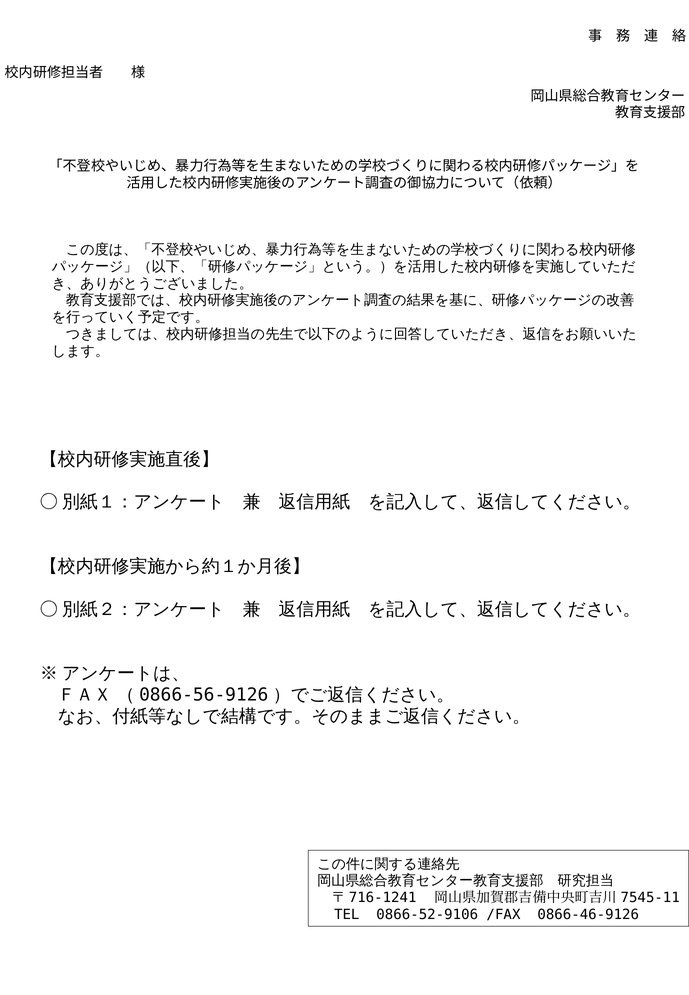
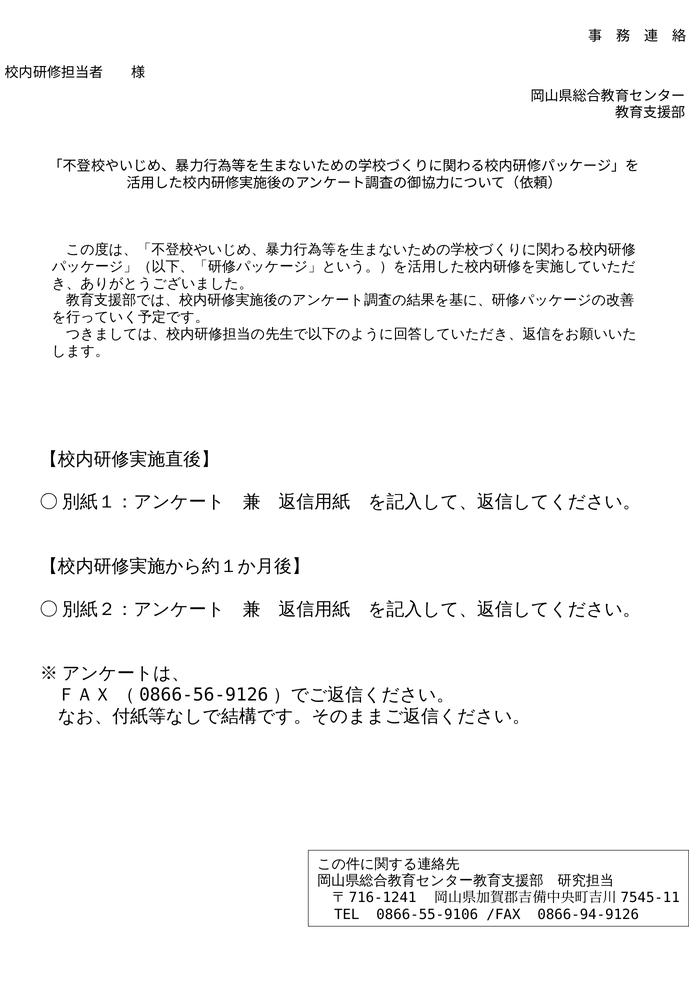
0866-52-9106: 0866-52-9106 -> 0866-55-9106 (427, 915)
0866-46-9126: 0866-46-9126 -> 0866-94-9126 (588, 915)
